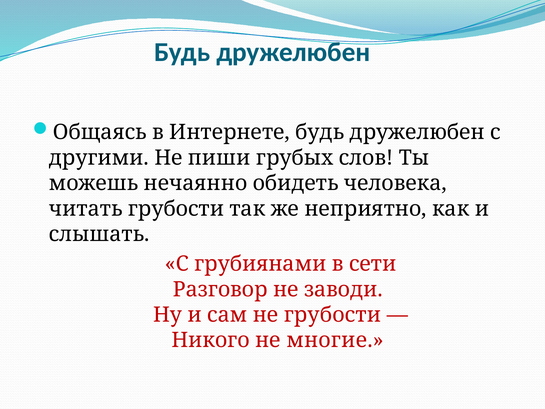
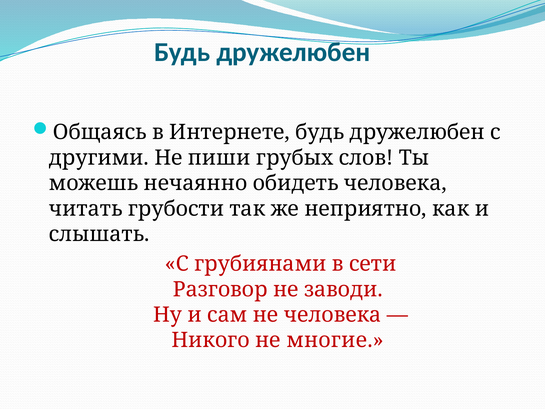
не грубости: грубости -> человека (333, 315)
